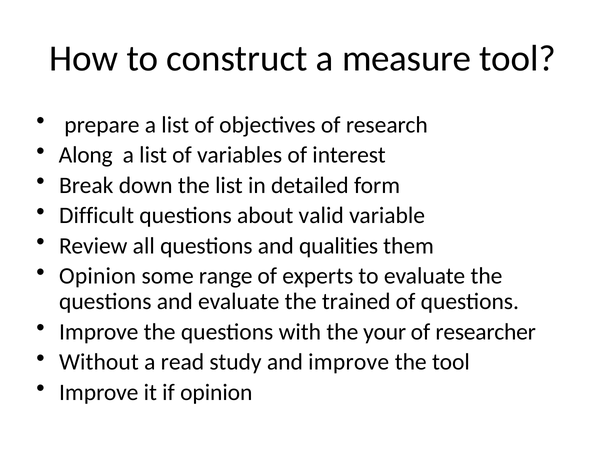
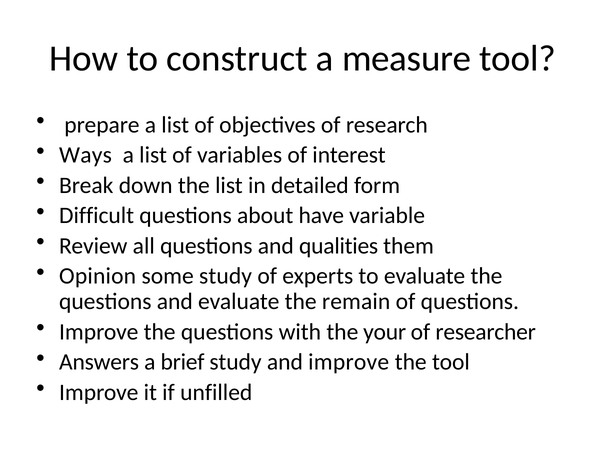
Along: Along -> Ways (85, 155)
valid: valid -> have (321, 216)
some range: range -> study (226, 276)
trained: trained -> remain (356, 302)
Without: Without -> Answers (99, 362)
read: read -> brief (183, 362)
if opinion: opinion -> unfilled (216, 393)
